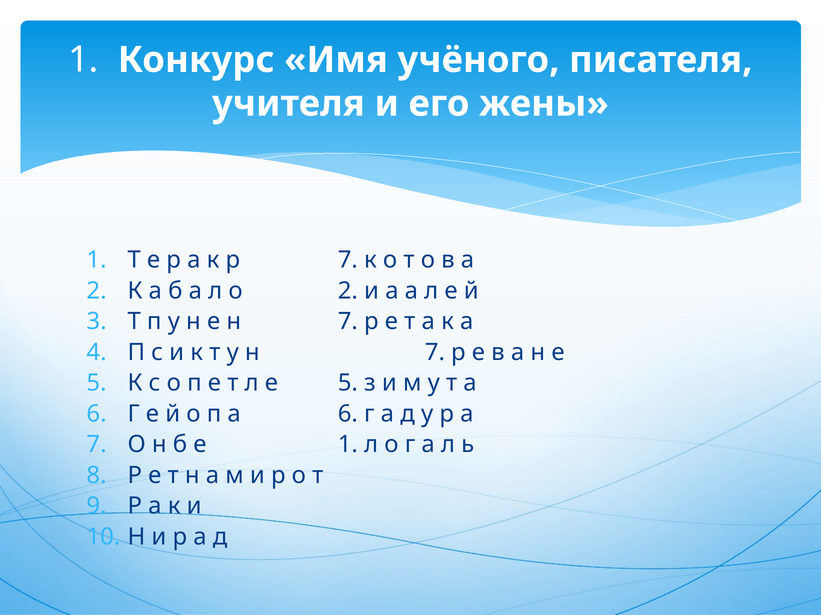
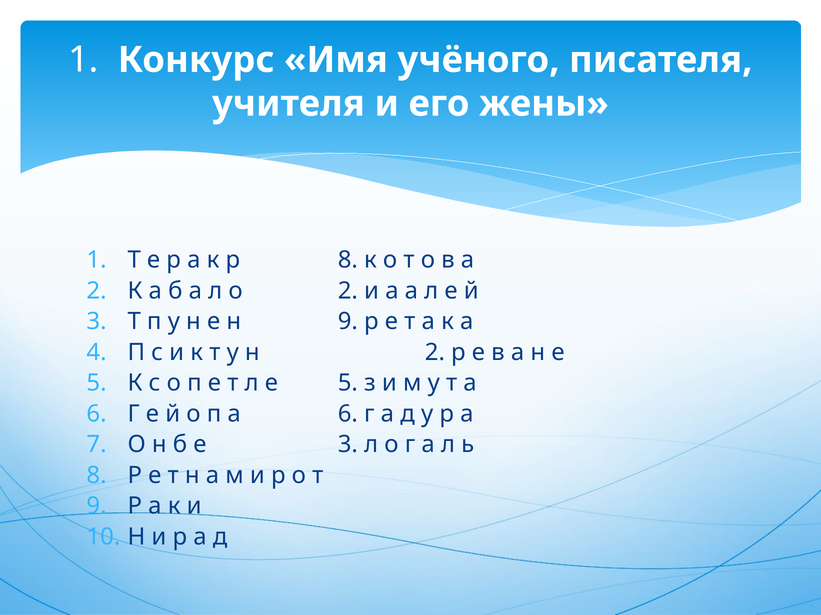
р 7: 7 -> 8 (348, 260)
е н 7: 7 -> 9 (348, 322)
у н 7: 7 -> 2 (435, 353)
е 1: 1 -> 3 (348, 445)
